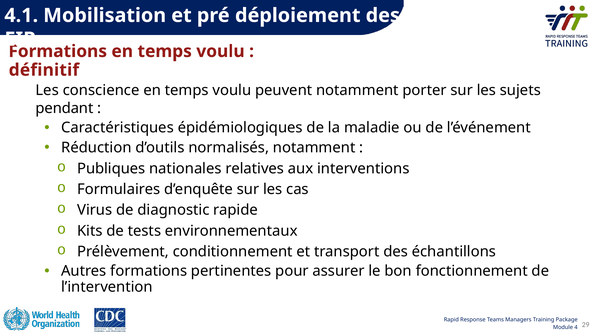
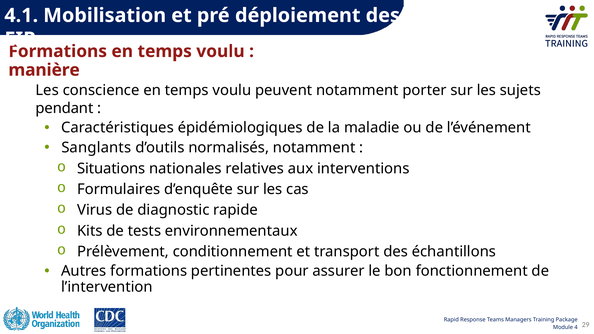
définitif: définitif -> manière (44, 70)
Réduction: Réduction -> Sanglants (96, 147)
Publiques: Publiques -> Situations (111, 169)
